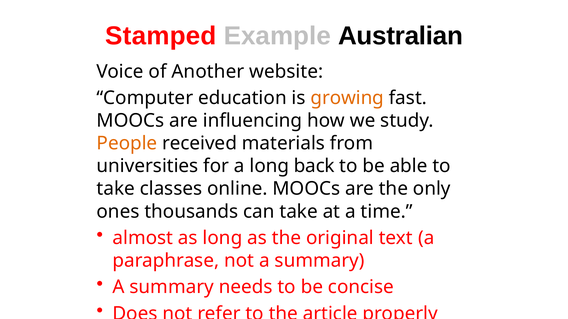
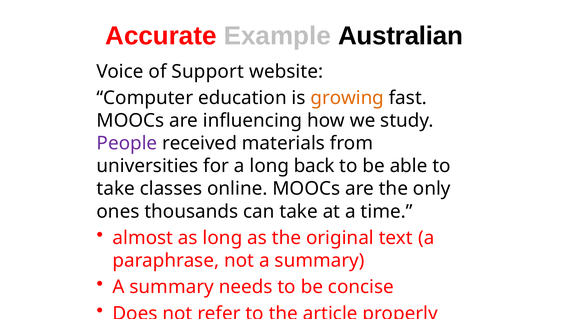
Stamped: Stamped -> Accurate (161, 36)
Another: Another -> Support (208, 72)
People colour: orange -> purple (127, 144)
